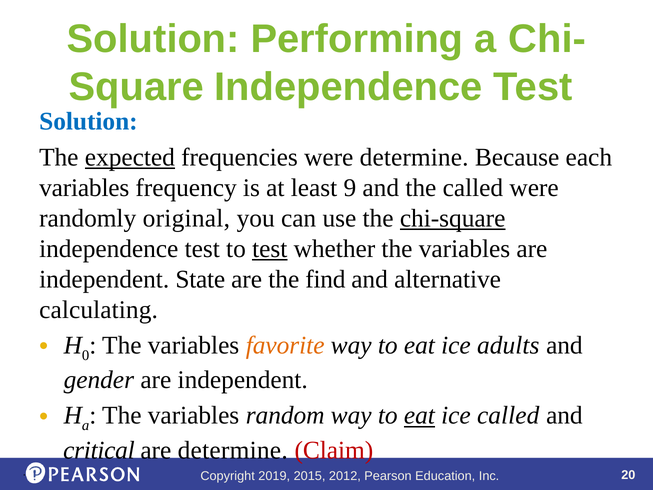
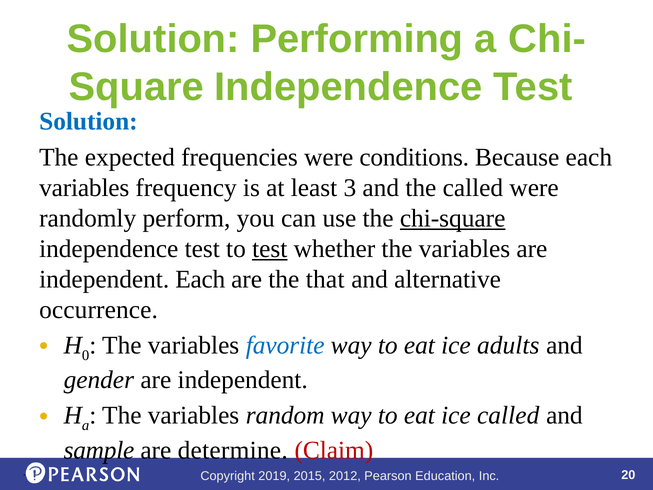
expected underline: present -> none (130, 157)
were determine: determine -> conditions (414, 157)
9: 9 -> 3 (350, 188)
original: original -> perform (186, 218)
independent State: State -> Each (200, 279)
find: find -> that (325, 279)
calculating: calculating -> occurrence (99, 310)
favorite colour: orange -> blue (285, 345)
eat underline: present -> none (419, 415)
critical: critical -> sample (99, 450)
